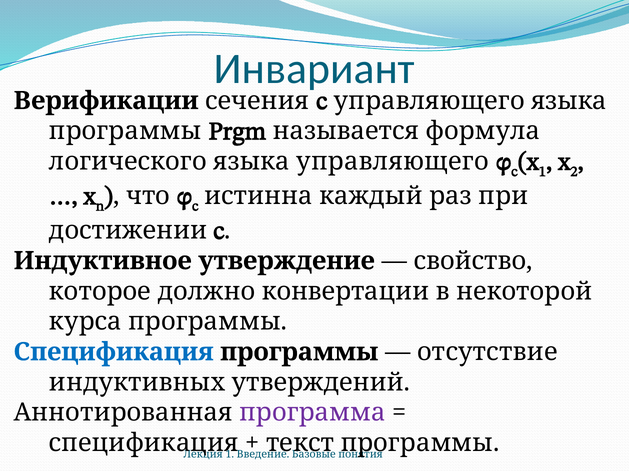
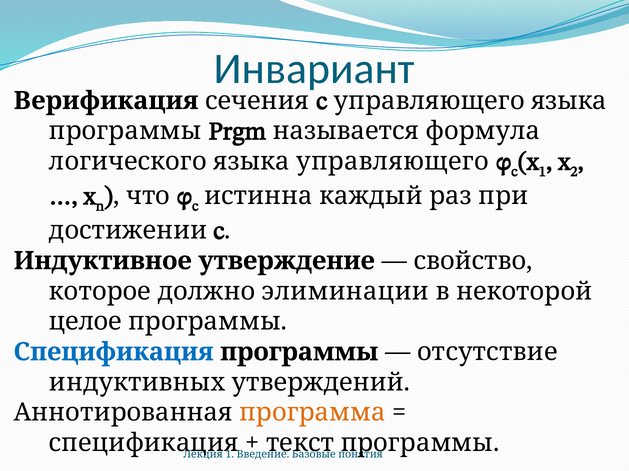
Верификации: Верификации -> Верификация (106, 101)
конвертации: конвертации -> элиминации (345, 292)
курса: курса -> целое (85, 322)
программа colour: purple -> orange (312, 413)
